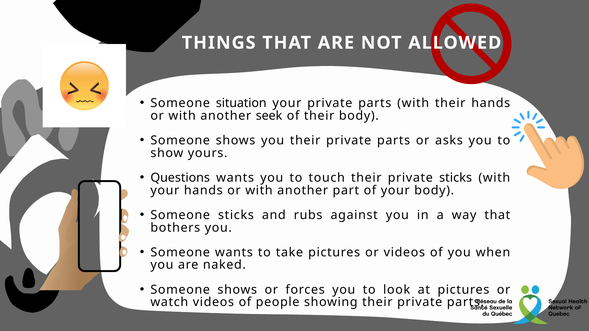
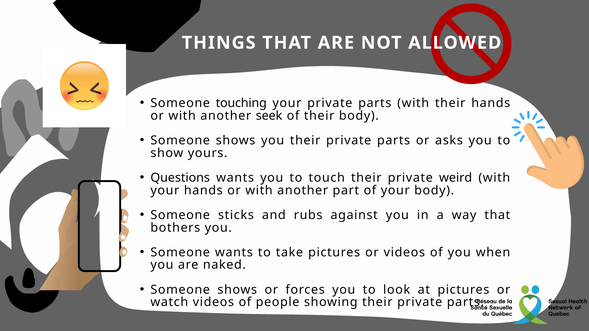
situation: situation -> touching (241, 103)
private sticks: sticks -> weird (456, 178)
